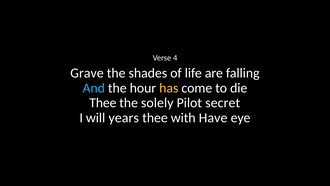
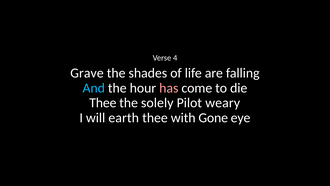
has colour: yellow -> pink (169, 88)
secret: secret -> weary (223, 103)
years: years -> earth (124, 118)
Have: Have -> Gone (213, 118)
